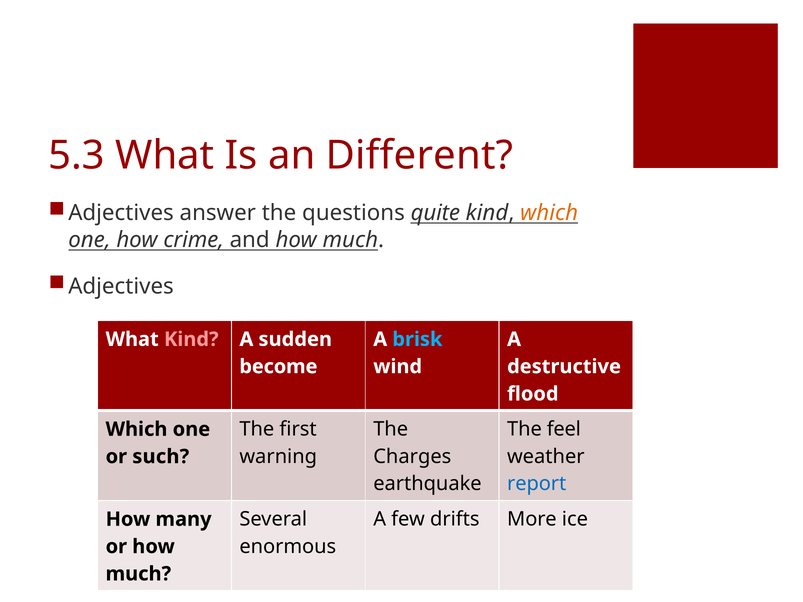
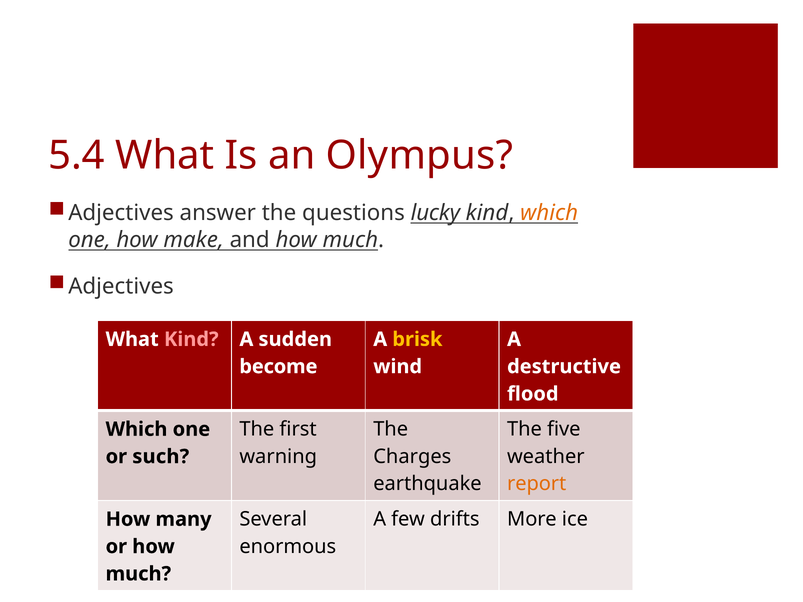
5.3: 5.3 -> 5.4 (77, 155)
Different: Different -> Olympus (420, 155)
quite: quite -> lucky (435, 213)
crime: crime -> make (194, 240)
brisk colour: light blue -> yellow (417, 339)
feel: feel -> five (564, 429)
report colour: blue -> orange (537, 484)
